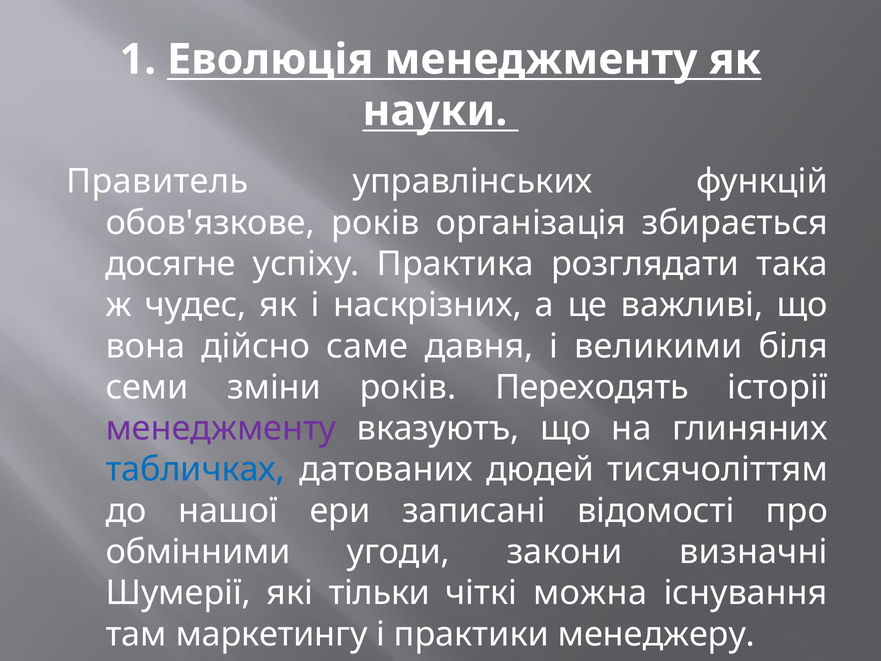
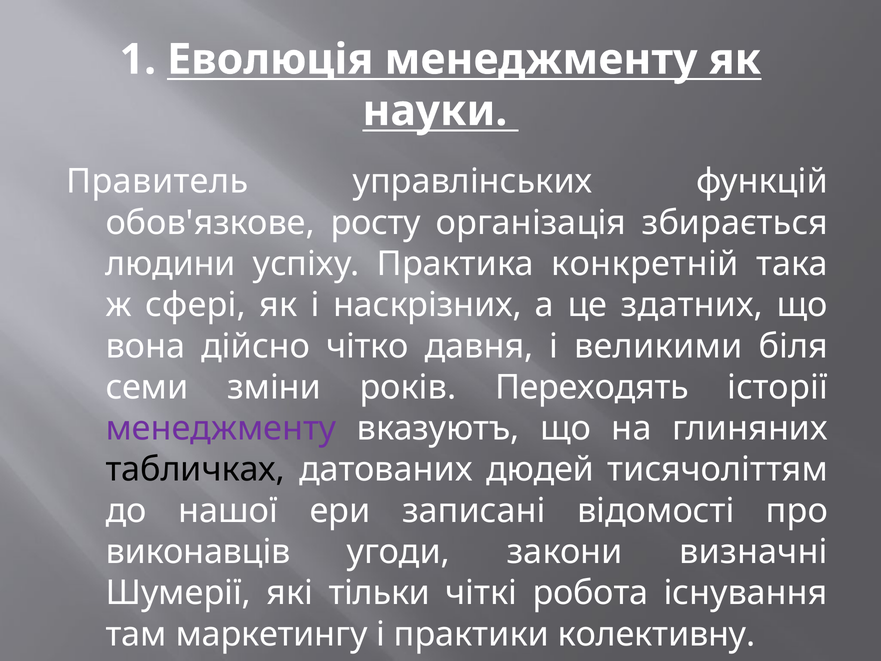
обов'язкове років: років -> росту (376, 223)
досягне: досягне -> людини (171, 264)
розглядати: розглядати -> конкретній (645, 264)
чудес: чудес -> сфері (195, 305)
важливі: важливі -> здатних (692, 305)
саме: саме -> чітко (368, 346)
табличках colour: blue -> black (195, 469)
обмінними: обмінними -> виконавців (198, 552)
можна: можна -> робота (590, 593)
менеджеру: менеджеру -> колективну (657, 634)
